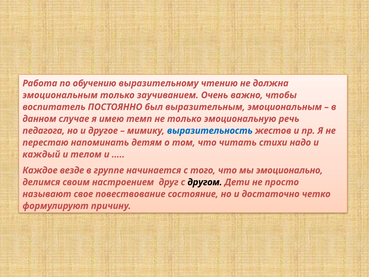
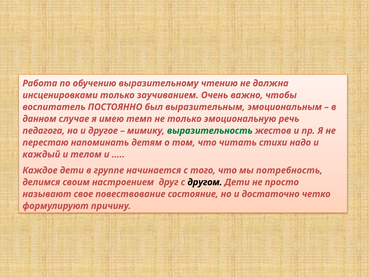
эмоциональным: эмоциональным -> инсценировками (60, 95)
выразительность colour: blue -> green (210, 131)
Каждое везде: везде -> дети (72, 170)
эмоционально: эмоционально -> потребность (289, 170)
